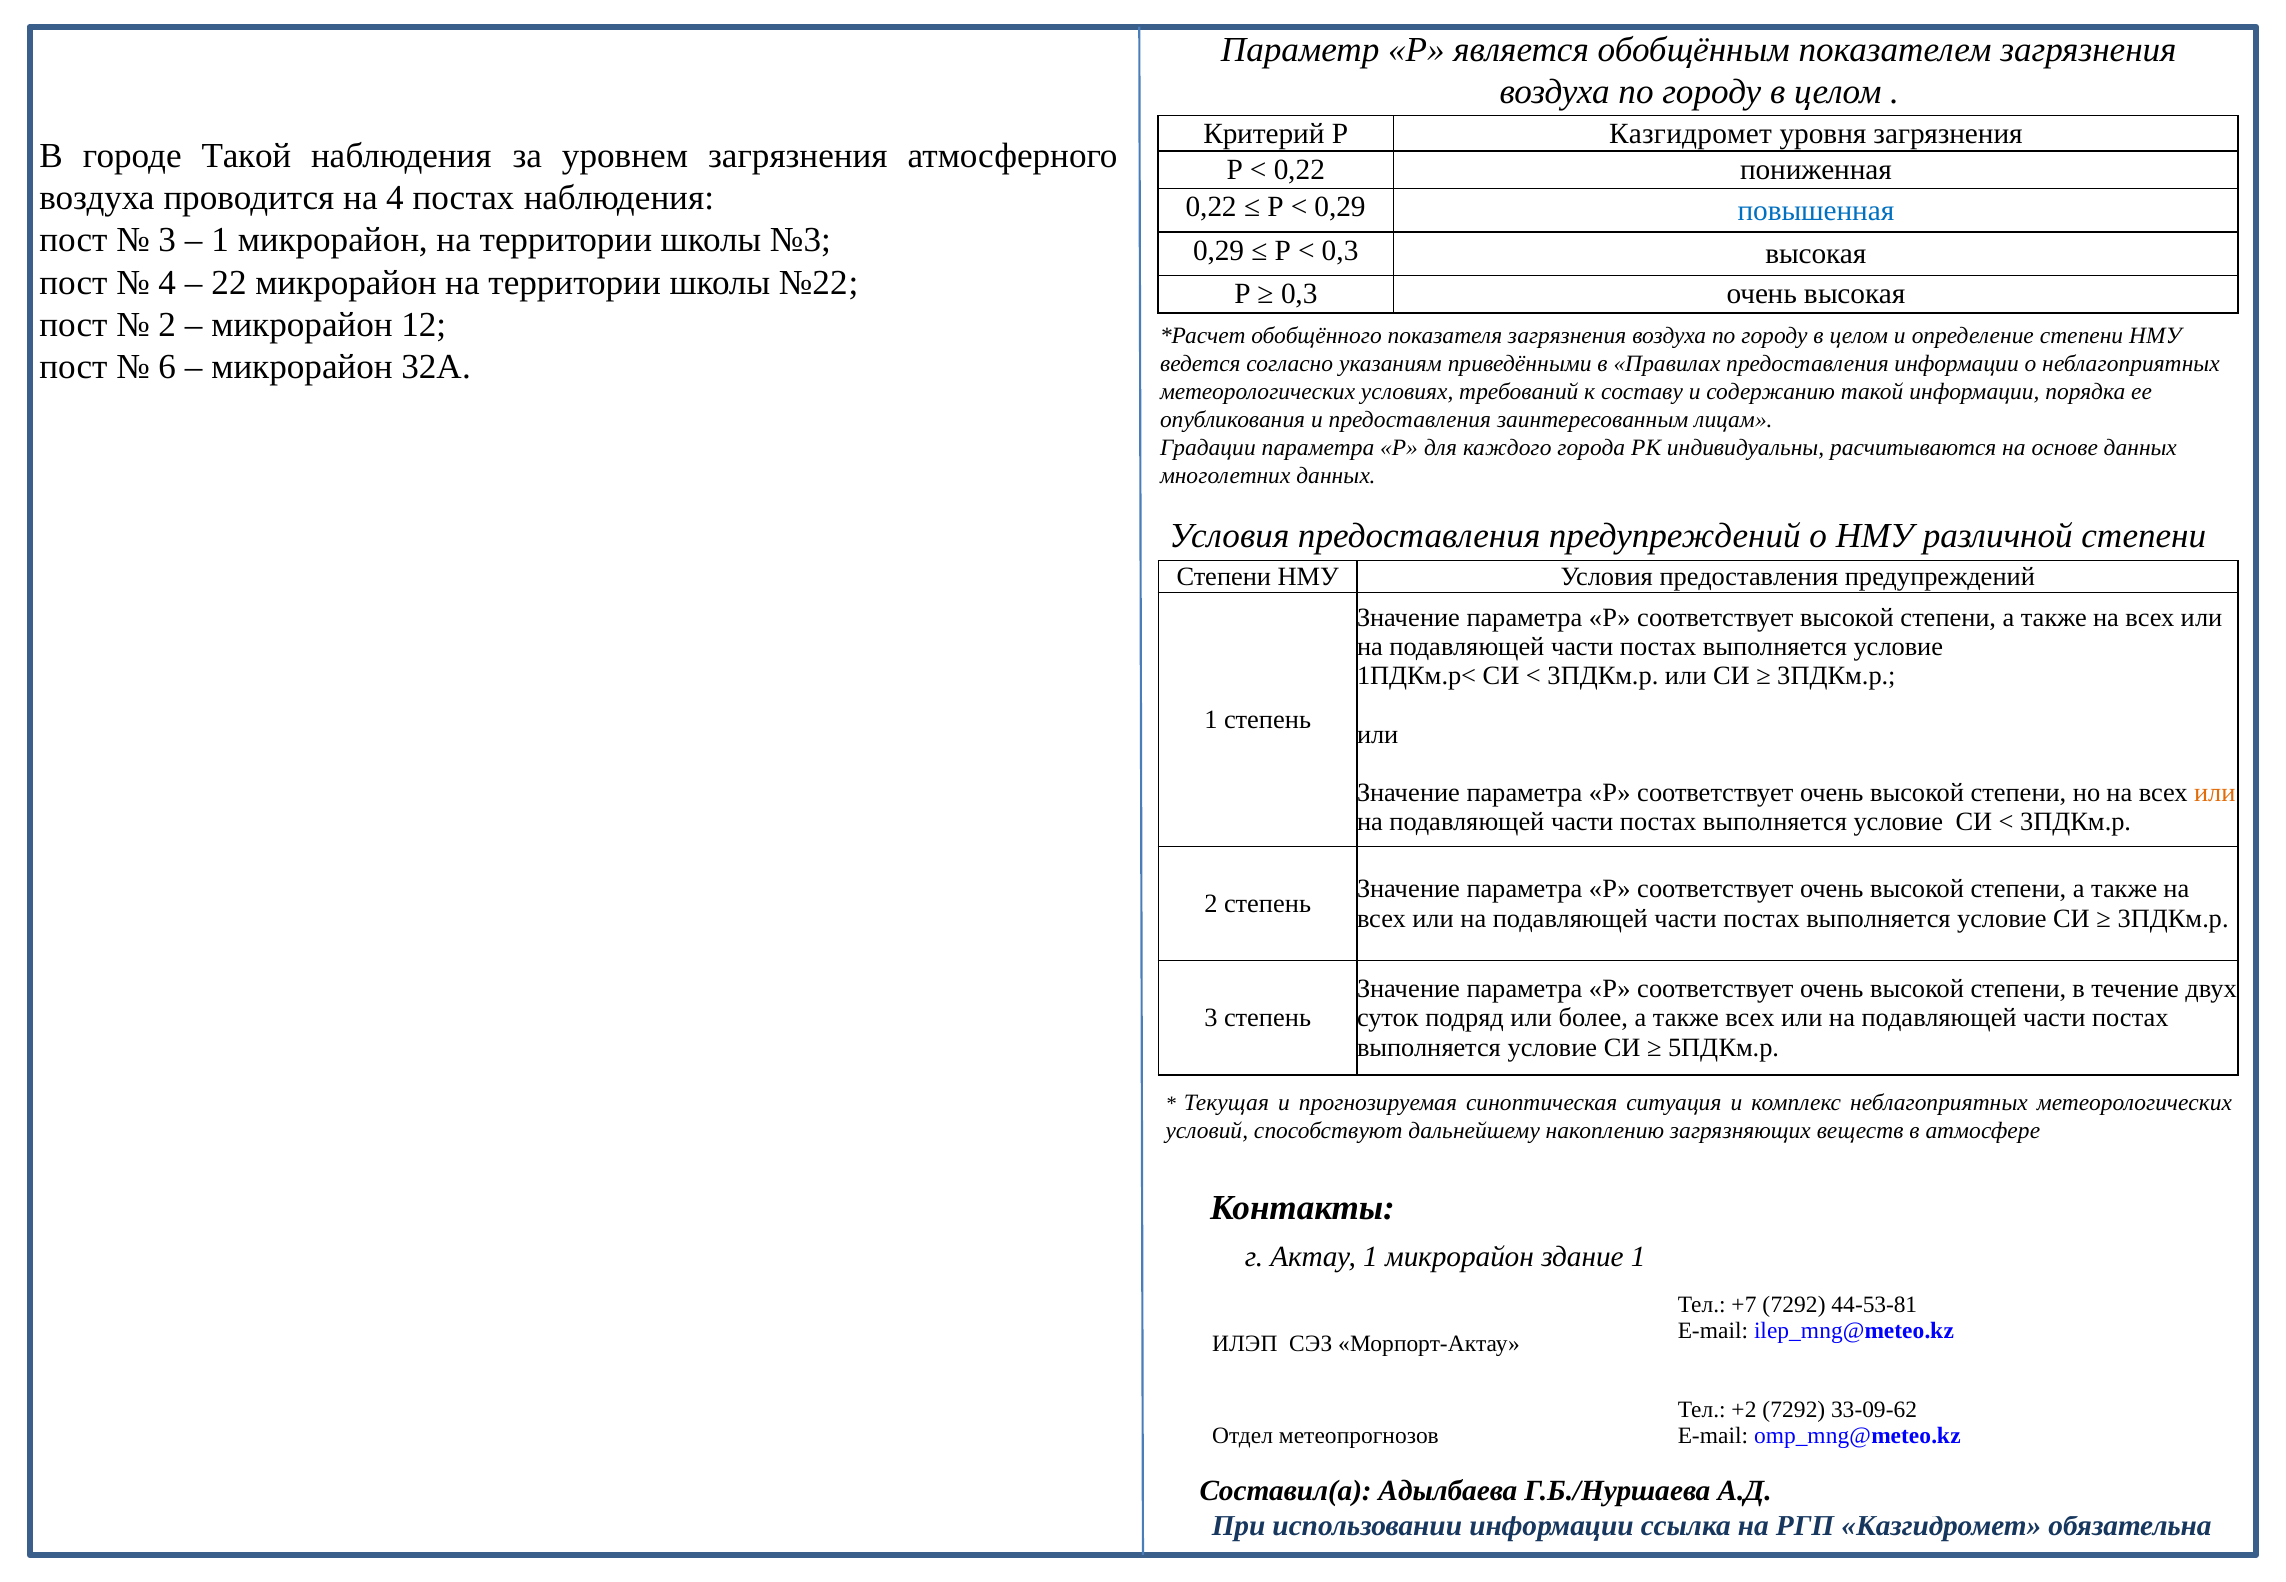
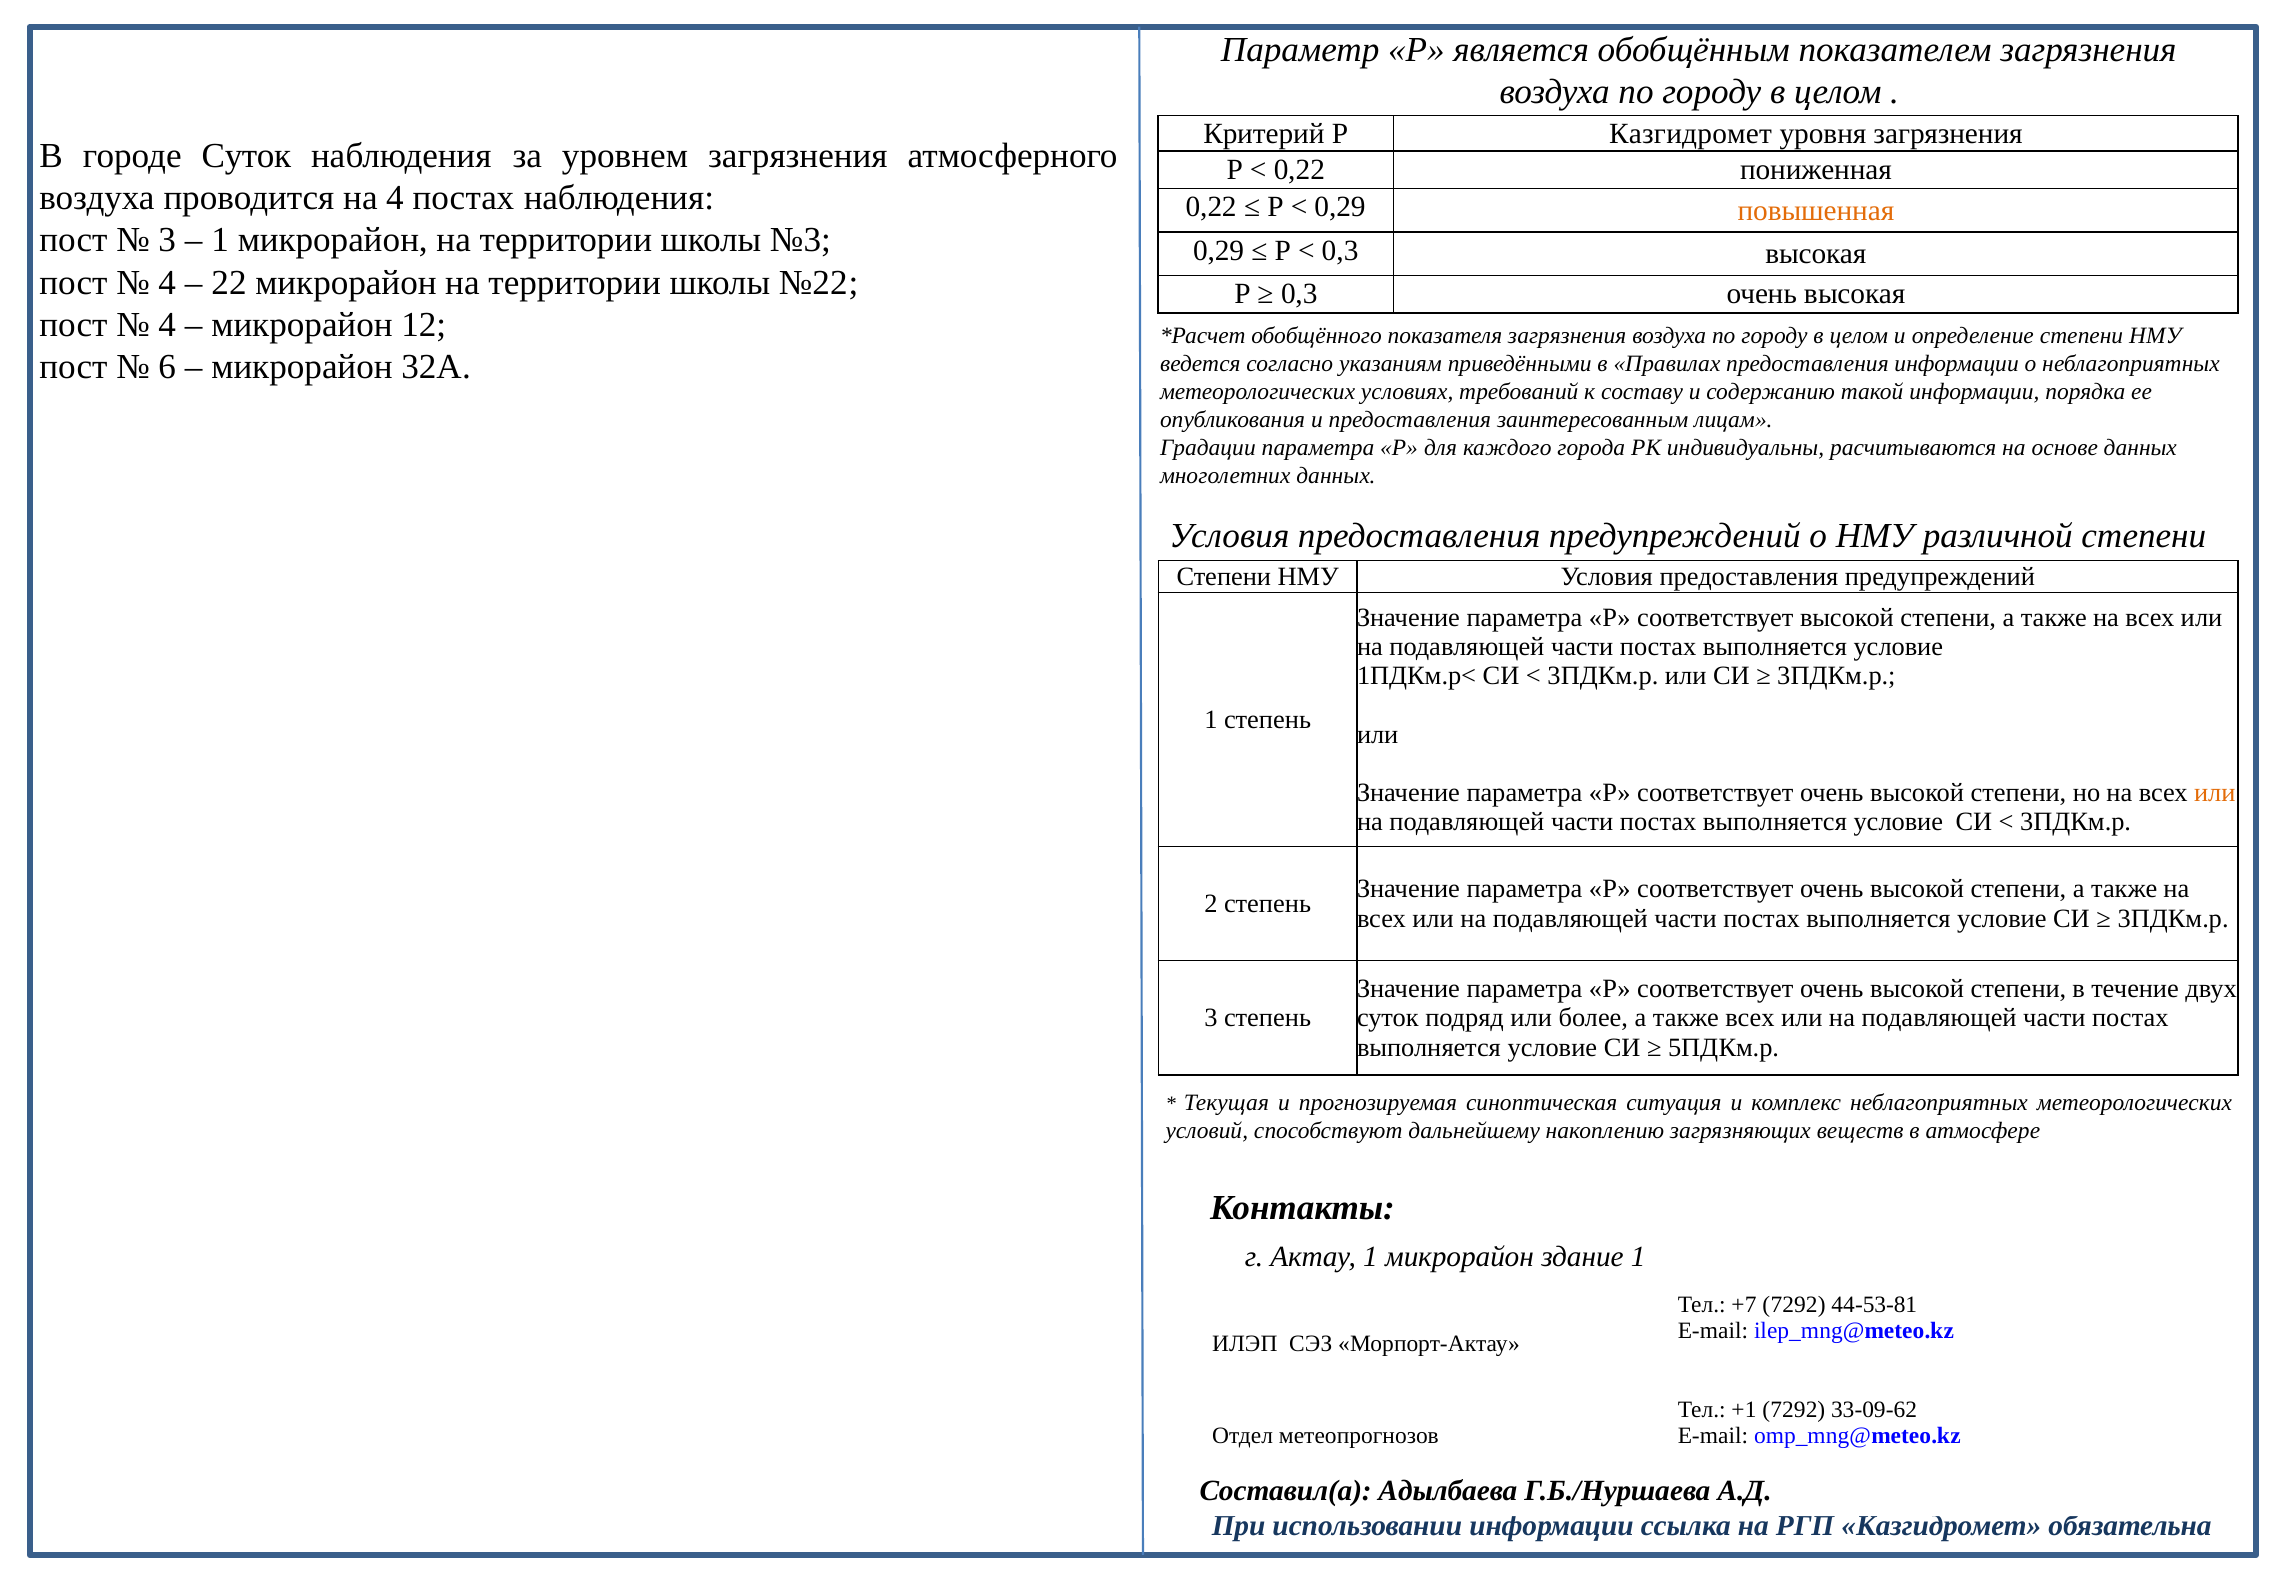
городе Такой: Такой -> Суток (246, 156)
повышенная colour: blue -> orange (1816, 211)
2: 2 -> 4 (167, 325)
+2: +2 -> +1 (1744, 1410)
